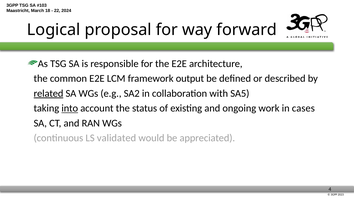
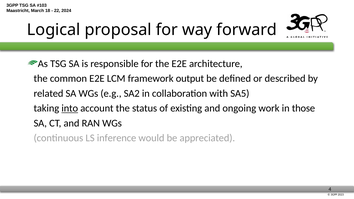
related underline: present -> none (48, 93)
cases: cases -> those (303, 108)
validated: validated -> inference (117, 138)
